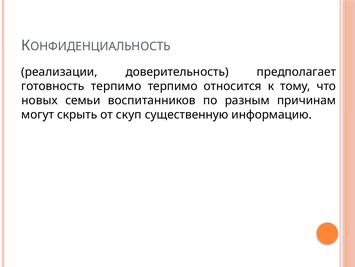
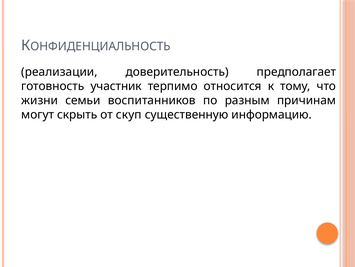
готовность терпимо: терпимо -> участник (116, 86)
новых: новых -> жизни (40, 100)
